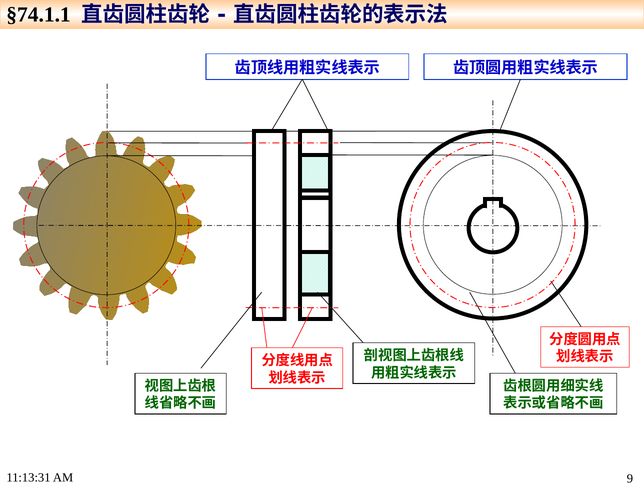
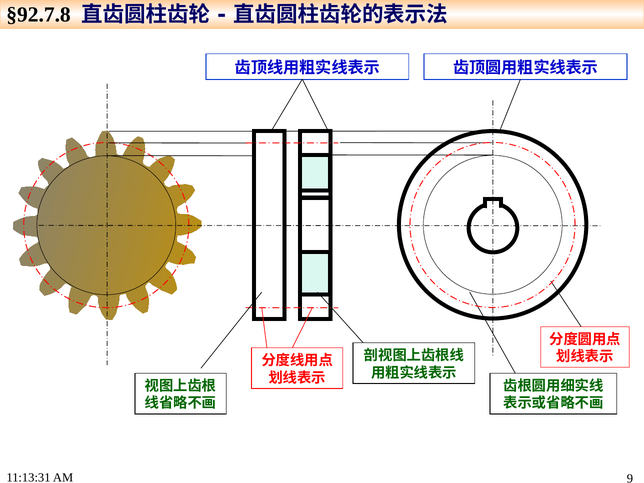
§74.1.1: §74.1.1 -> §92.7.8 (39, 15)
